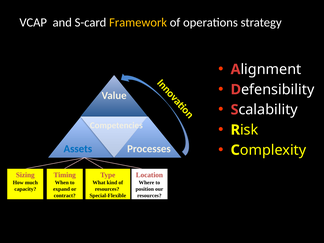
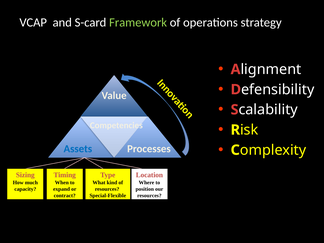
Framework colour: yellow -> light green (138, 22)
